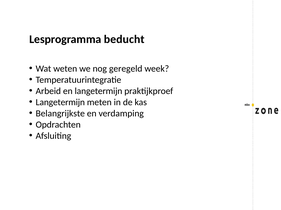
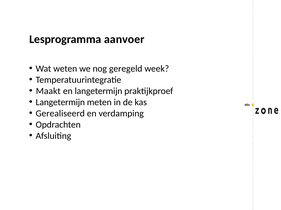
beducht: beducht -> aanvoer (124, 39)
Arbeid: Arbeid -> Maakt (48, 91)
Belangrijkste: Belangrijkste -> Gerealiseerd (60, 114)
